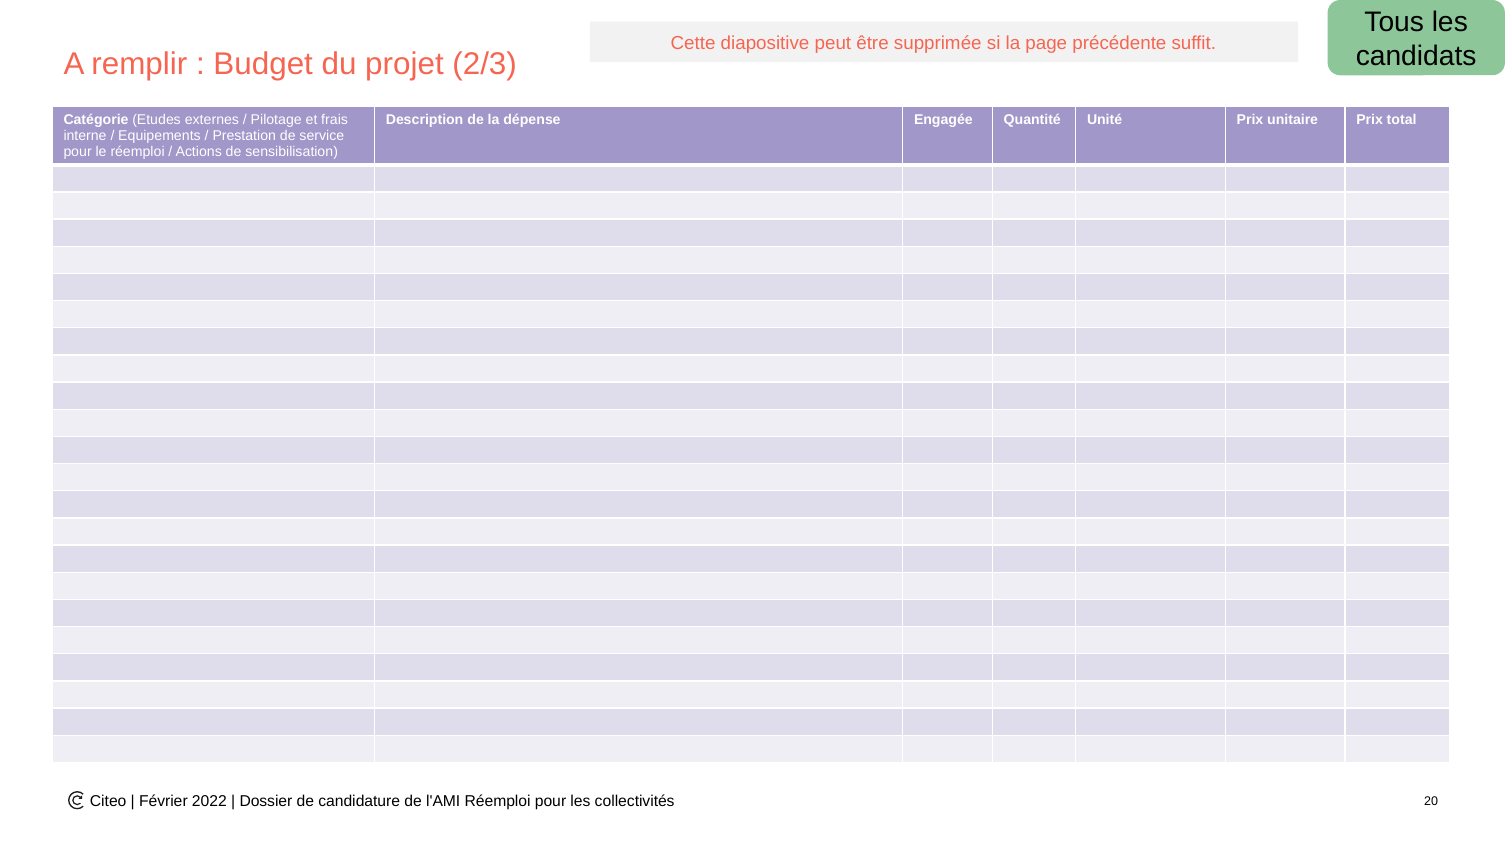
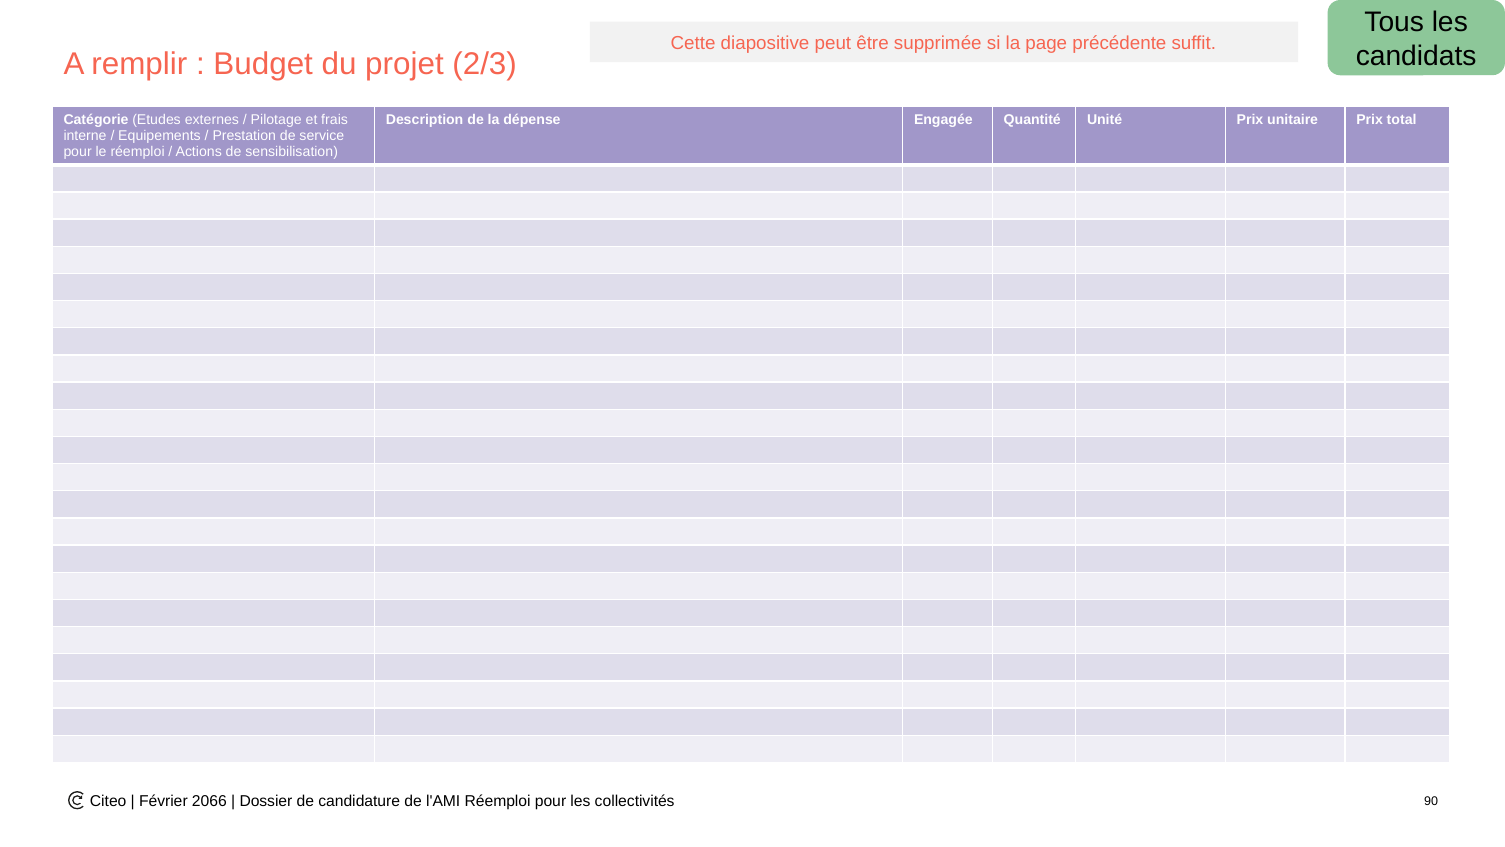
2022: 2022 -> 2066 (209, 801)
20: 20 -> 90 (1431, 801)
